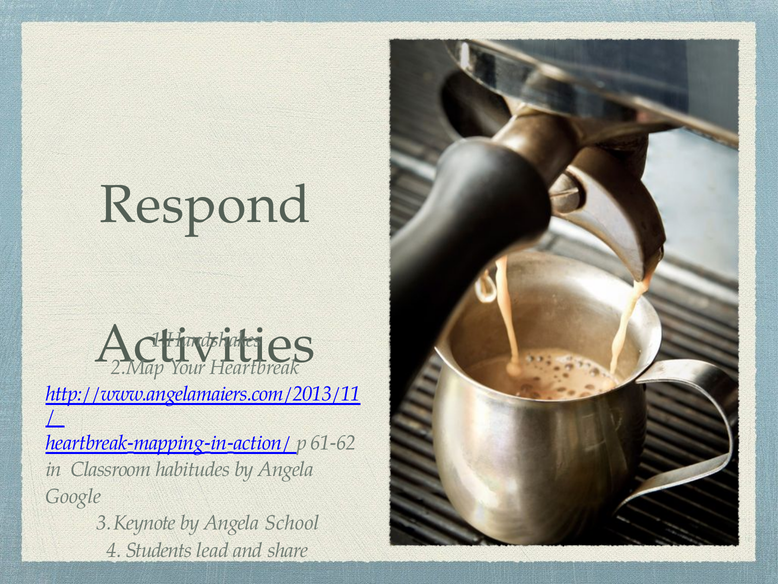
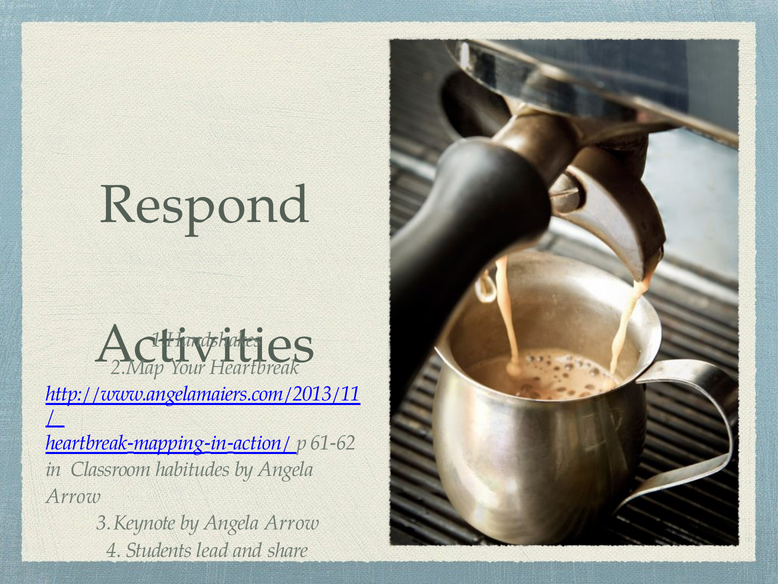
Google: Google -> Arrow (73, 496)
School: School -> Arrow (292, 522)
